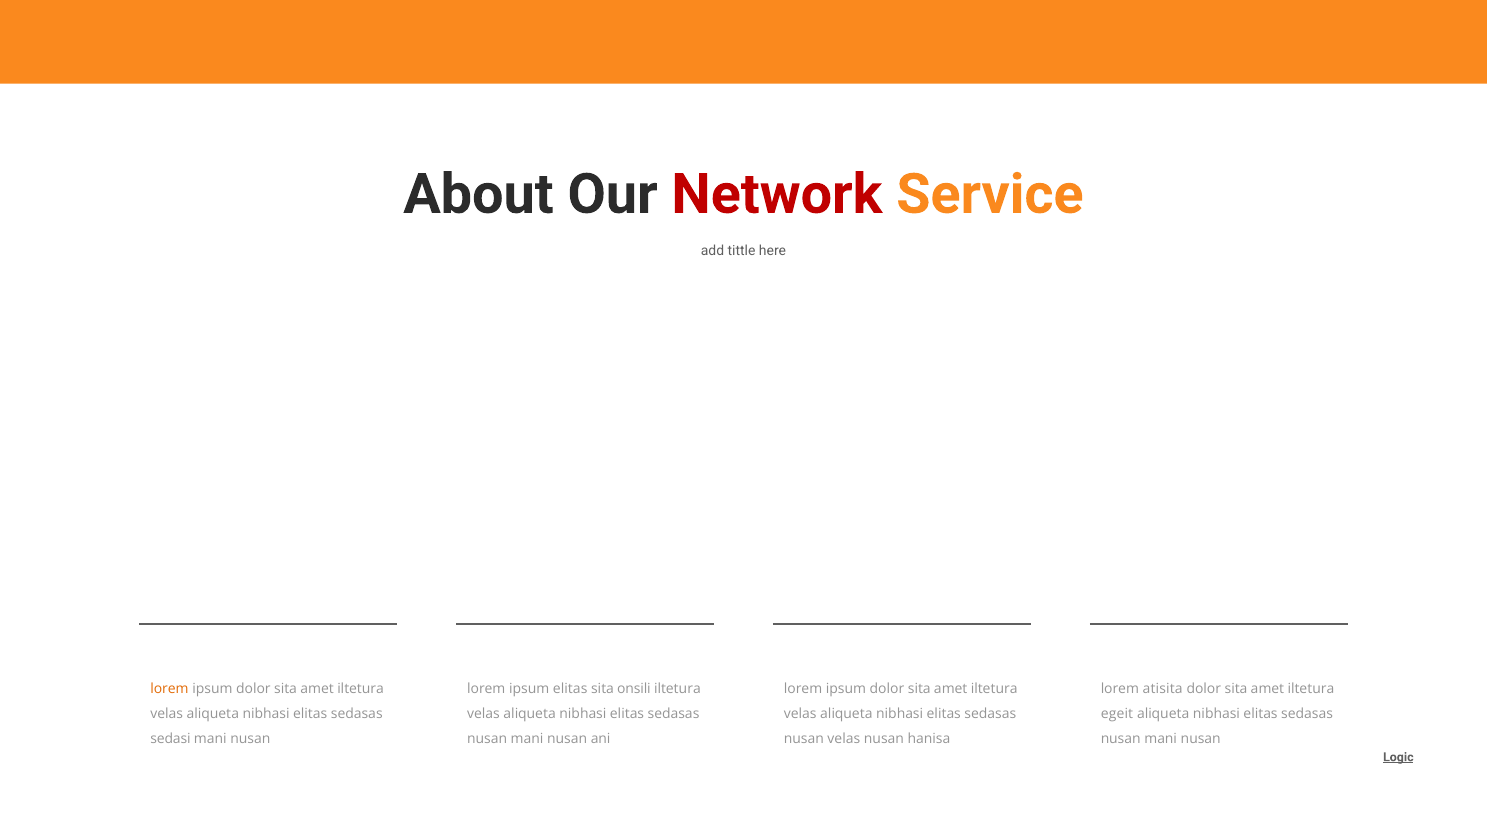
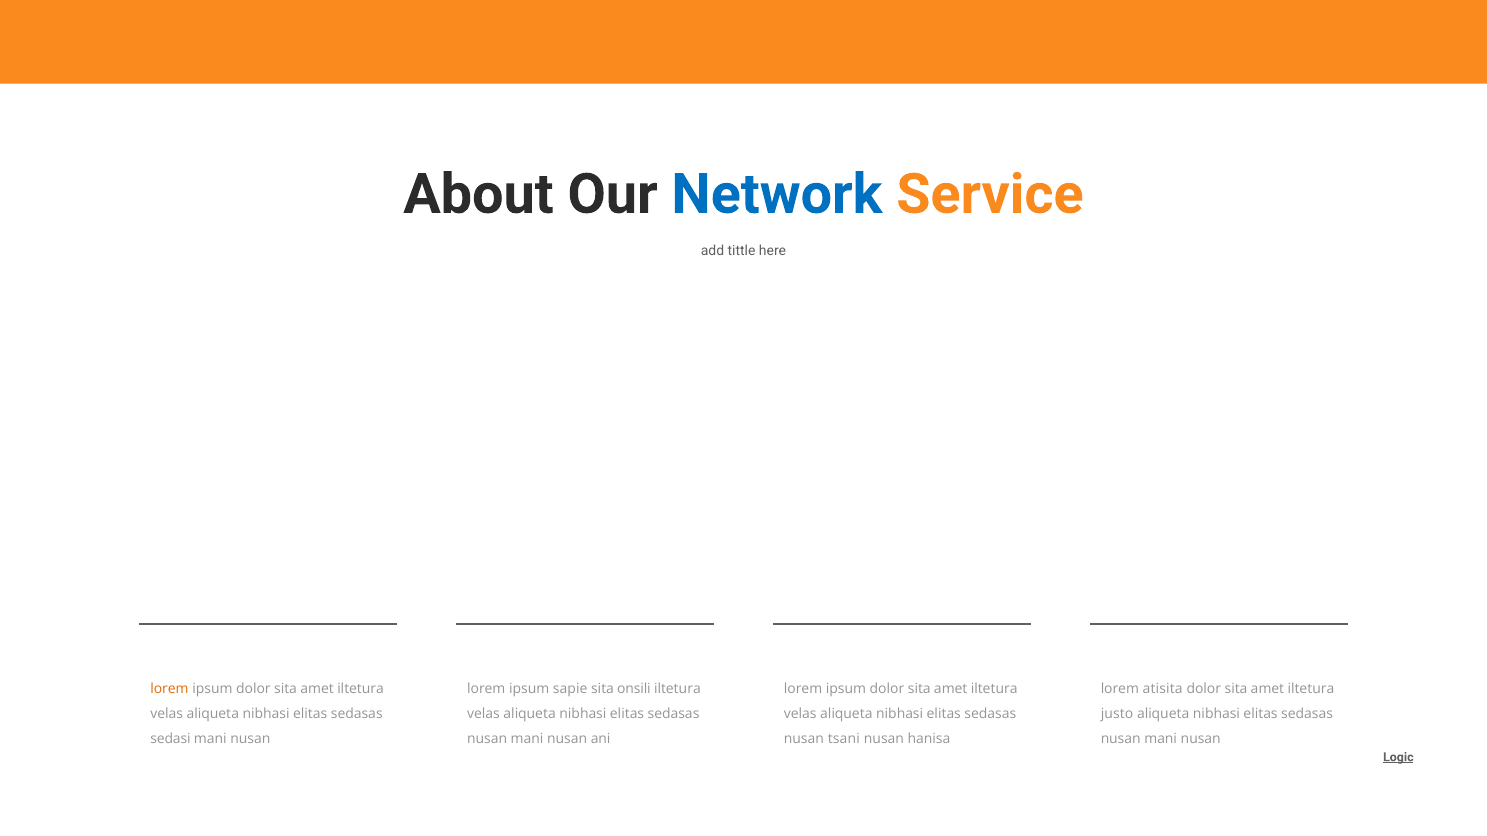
Network colour: red -> blue (777, 195)
ipsum elitas: elitas -> sapie (570, 689)
egeit: egeit -> justo (1117, 714)
nusan velas: velas -> tsani (844, 739)
